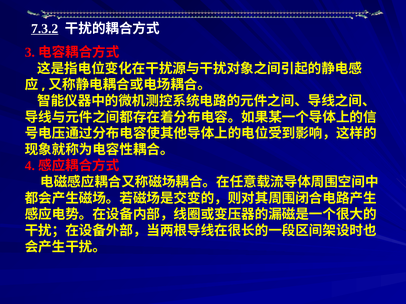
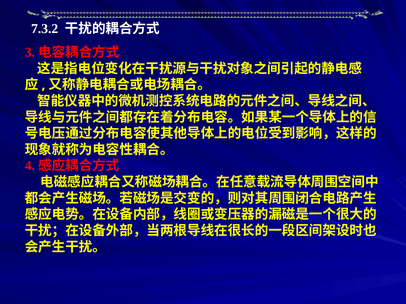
7.3.2 underline: present -> none (45, 29)
